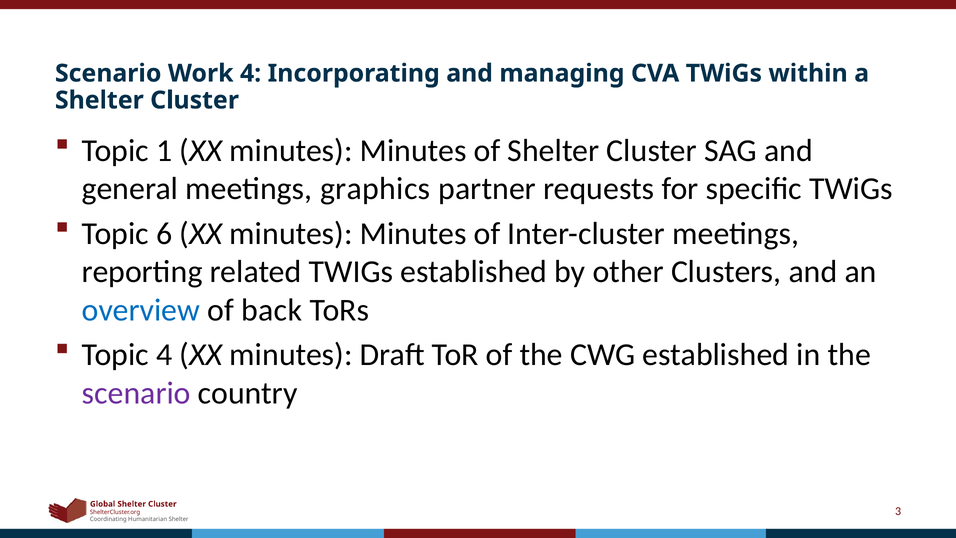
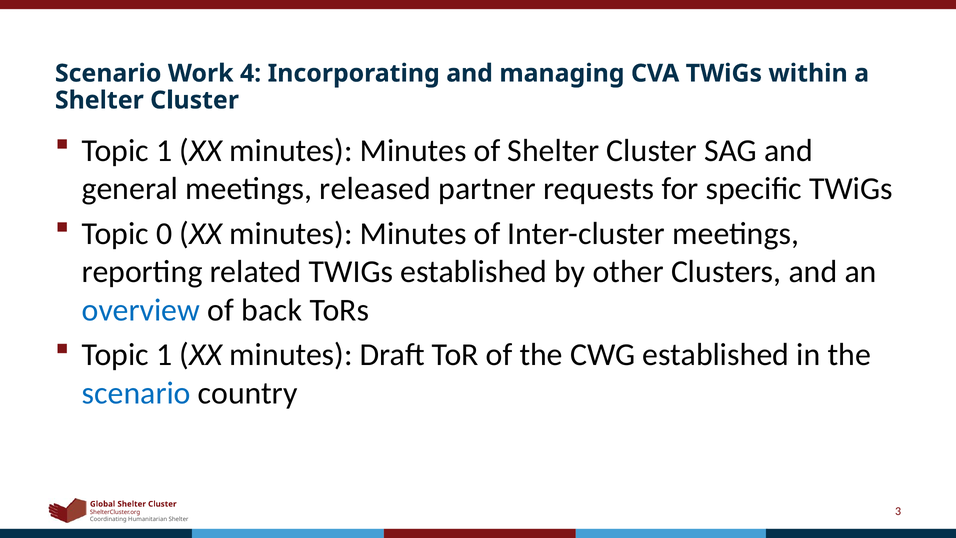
graphics: graphics -> released (375, 189)
6: 6 -> 0 (164, 233)
4: 4 -> 1 (164, 355)
scenario colour: purple -> blue (136, 393)
